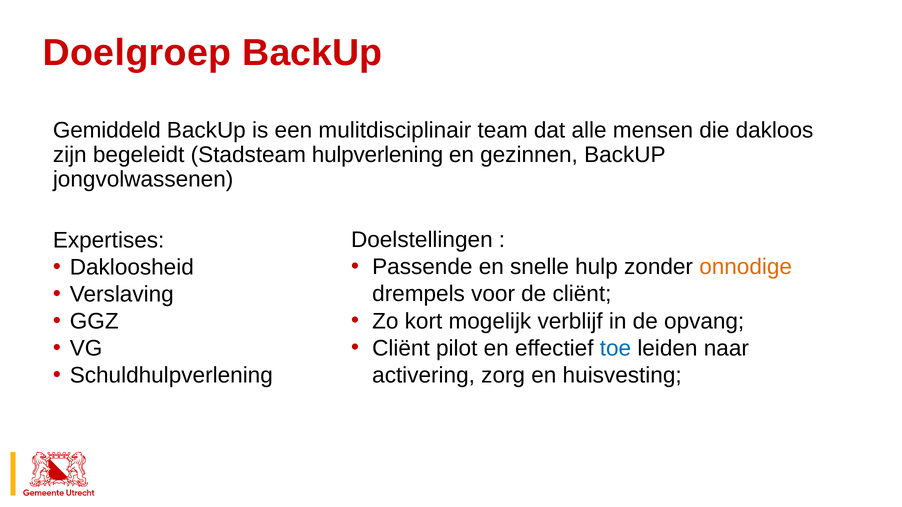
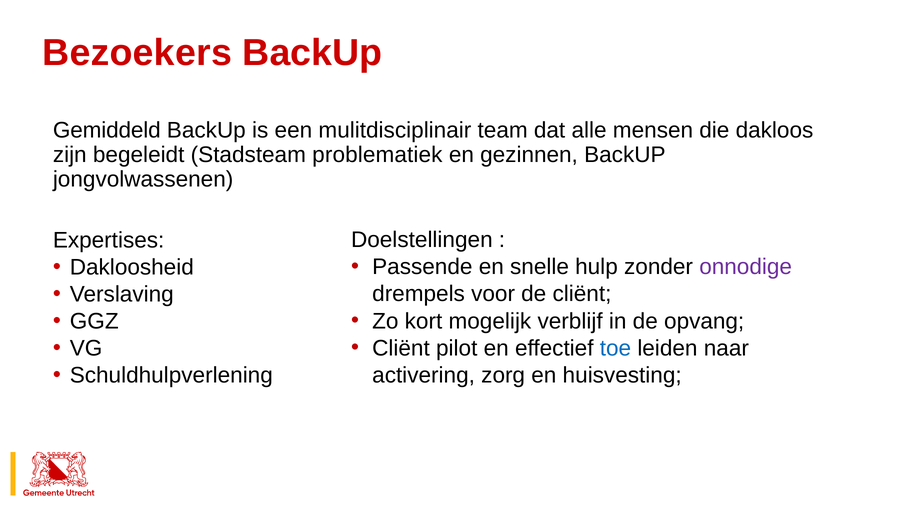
Doelgroep: Doelgroep -> Bezoekers (137, 53)
hulpverlening: hulpverlening -> problematiek (377, 155)
onnodige colour: orange -> purple (746, 267)
